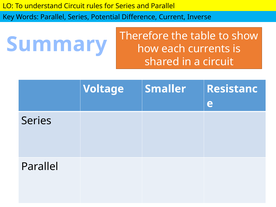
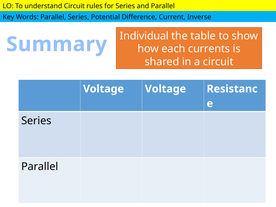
Therefore: Therefore -> Individual (144, 36)
Voltage Smaller: Smaller -> Voltage (165, 89)
